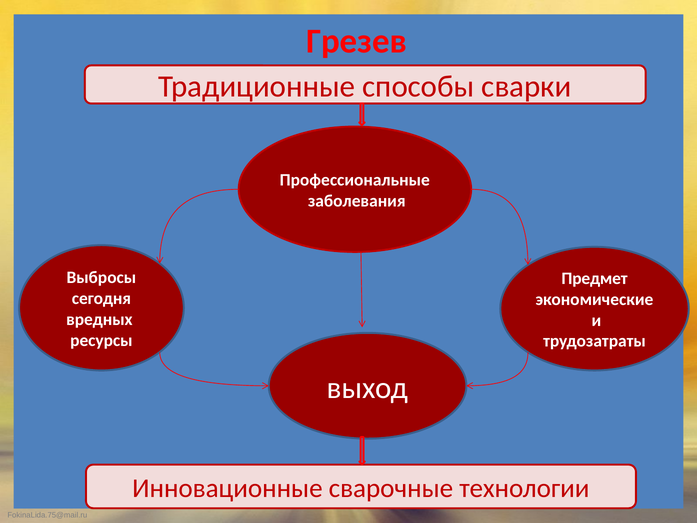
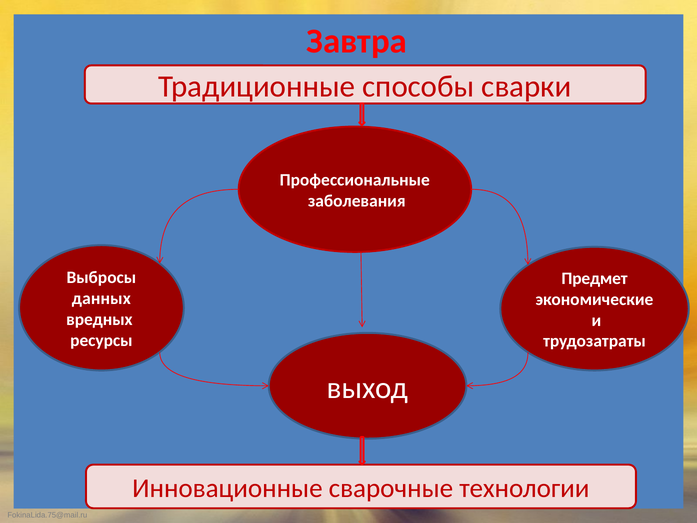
Грезев: Грезев -> Завтра (357, 41)
сегодня: сегодня -> данных (101, 298)
